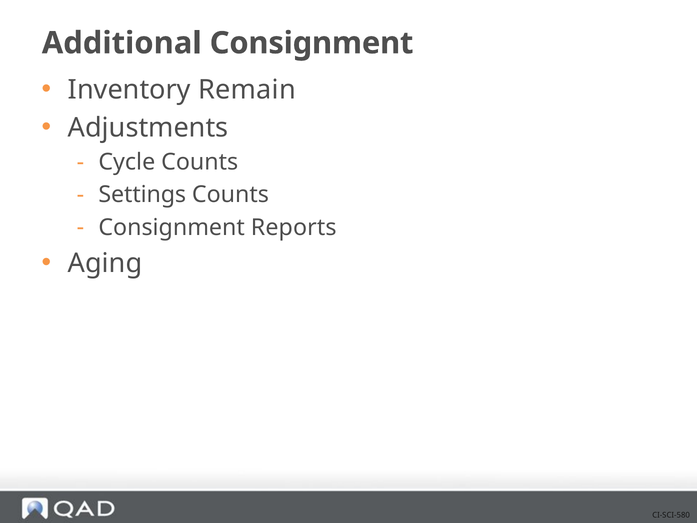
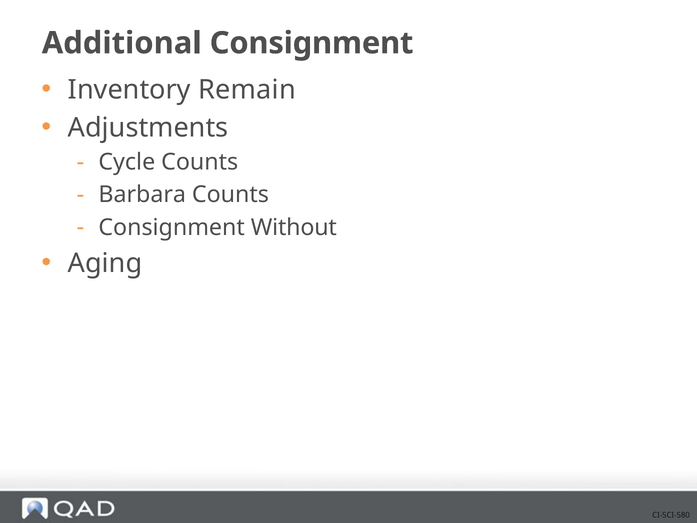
Settings: Settings -> Barbara (142, 195)
Reports: Reports -> Without (294, 227)
